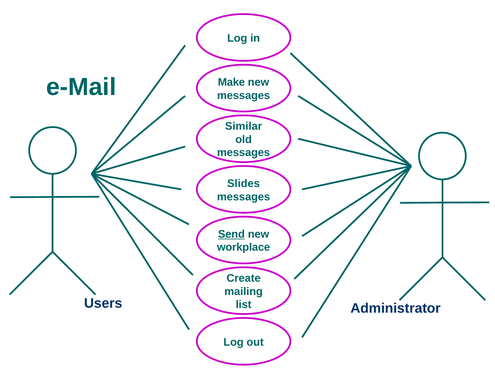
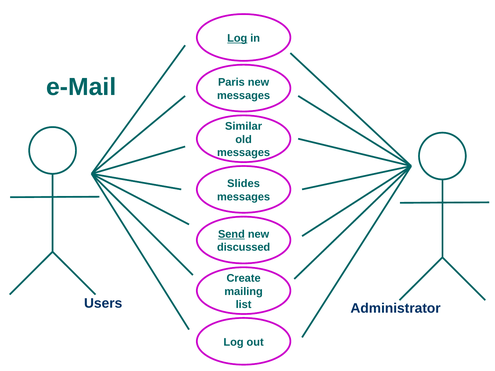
Log underline: none -> present (237, 38)
Make: Make -> Paris (231, 82)
workplace: workplace -> discussed (244, 248)
